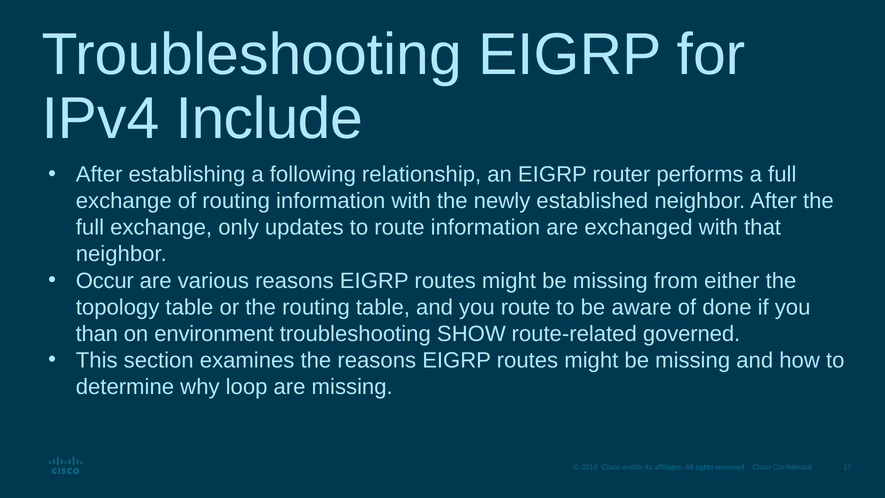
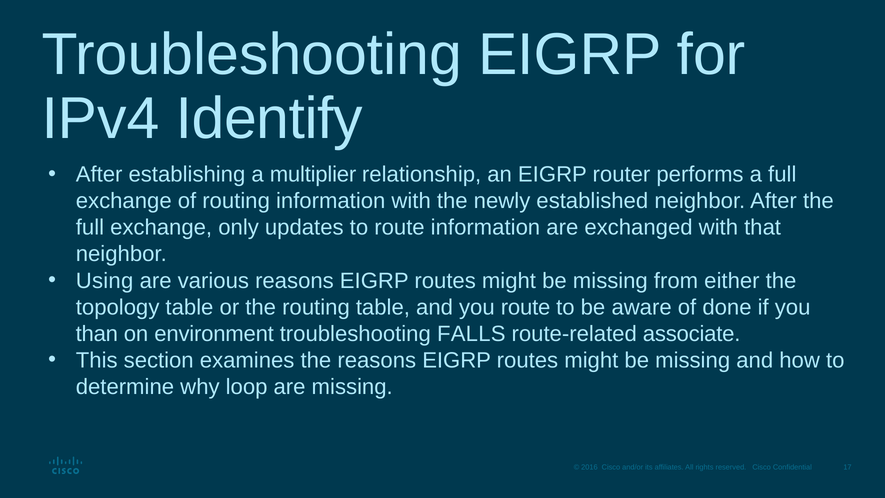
Include: Include -> Identify (269, 119)
following: following -> multiplier (313, 174)
Occur: Occur -> Using (105, 281)
SHOW: SHOW -> FALLS (471, 334)
governed: governed -> associate (692, 334)
